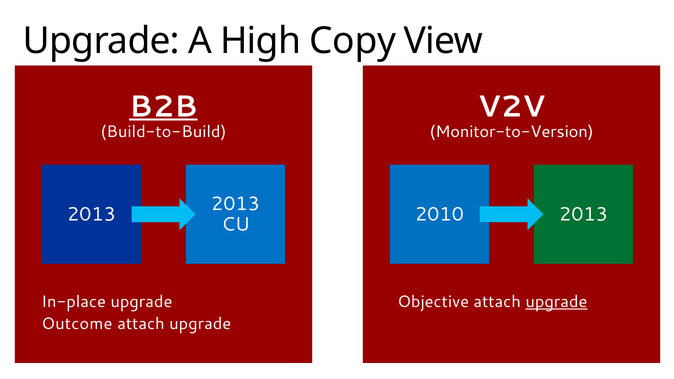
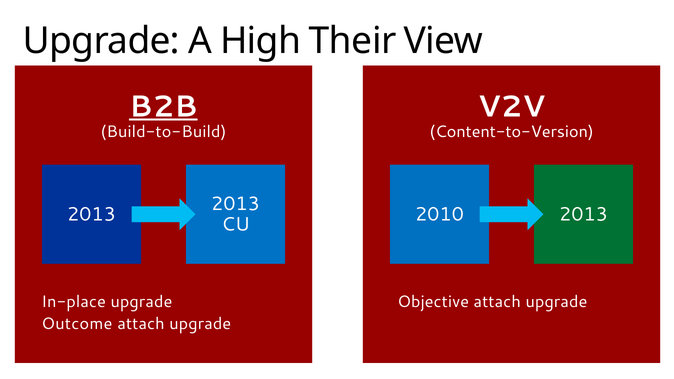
Copy: Copy -> Their (353, 41)
Monitor-to-Version: Monitor-to-Version -> Content-to-Version (512, 132)
upgrade underline: present -> none (556, 302)
